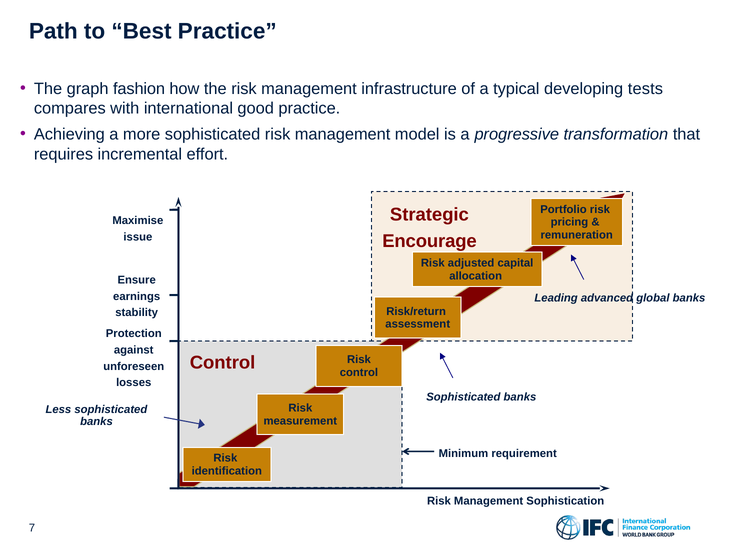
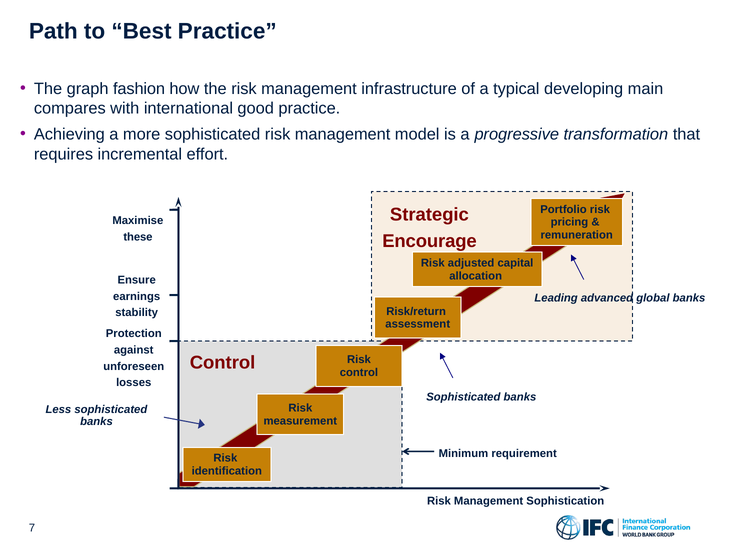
tests: tests -> main (646, 89)
issue: issue -> these (138, 237)
